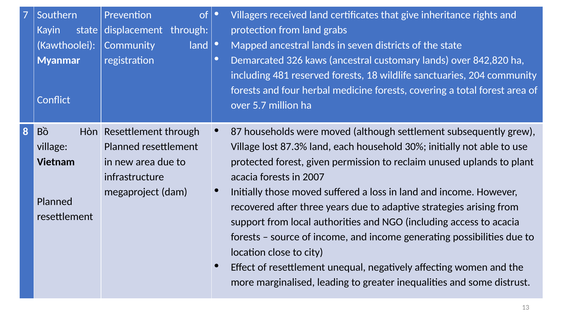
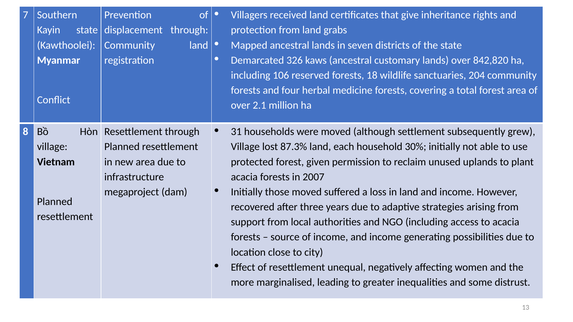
481: 481 -> 106 (281, 75)
5.7: 5.7 -> 2.1 (259, 106)
87: 87 -> 31 (236, 132)
